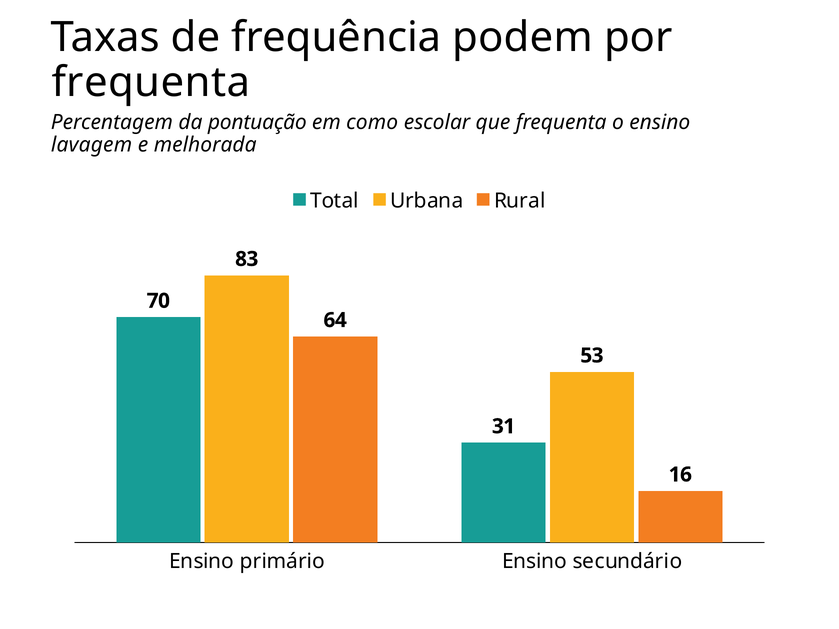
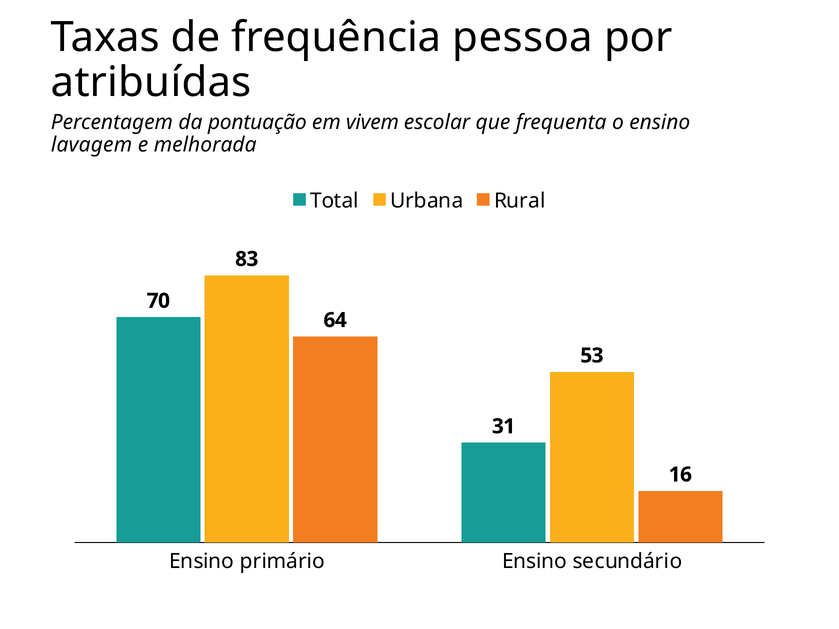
podem: podem -> pessoa (523, 37)
frequenta: frequenta -> atribuídas (151, 83)
como: como -> vivem (372, 122)
